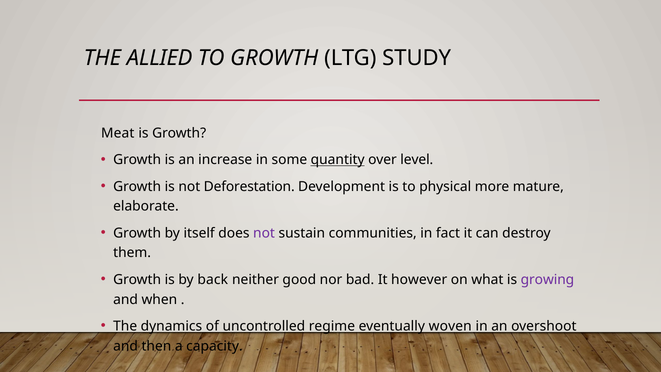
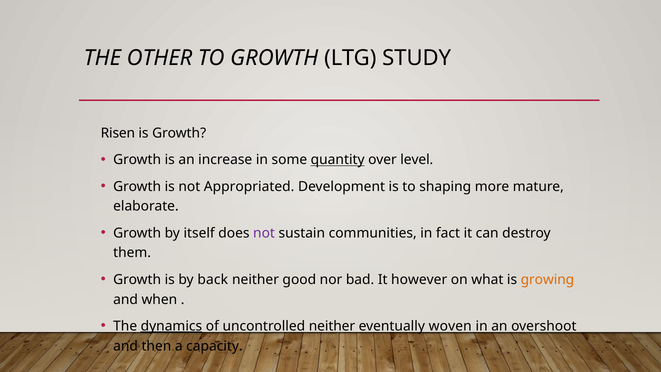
ALLIED: ALLIED -> OTHER (159, 58)
Meat: Meat -> Risen (118, 133)
Deforestation: Deforestation -> Appropriated (249, 186)
physical: physical -> shaping (445, 186)
growing colour: purple -> orange (547, 279)
dynamics underline: none -> present (171, 326)
uncontrolled regime: regime -> neither (332, 326)
